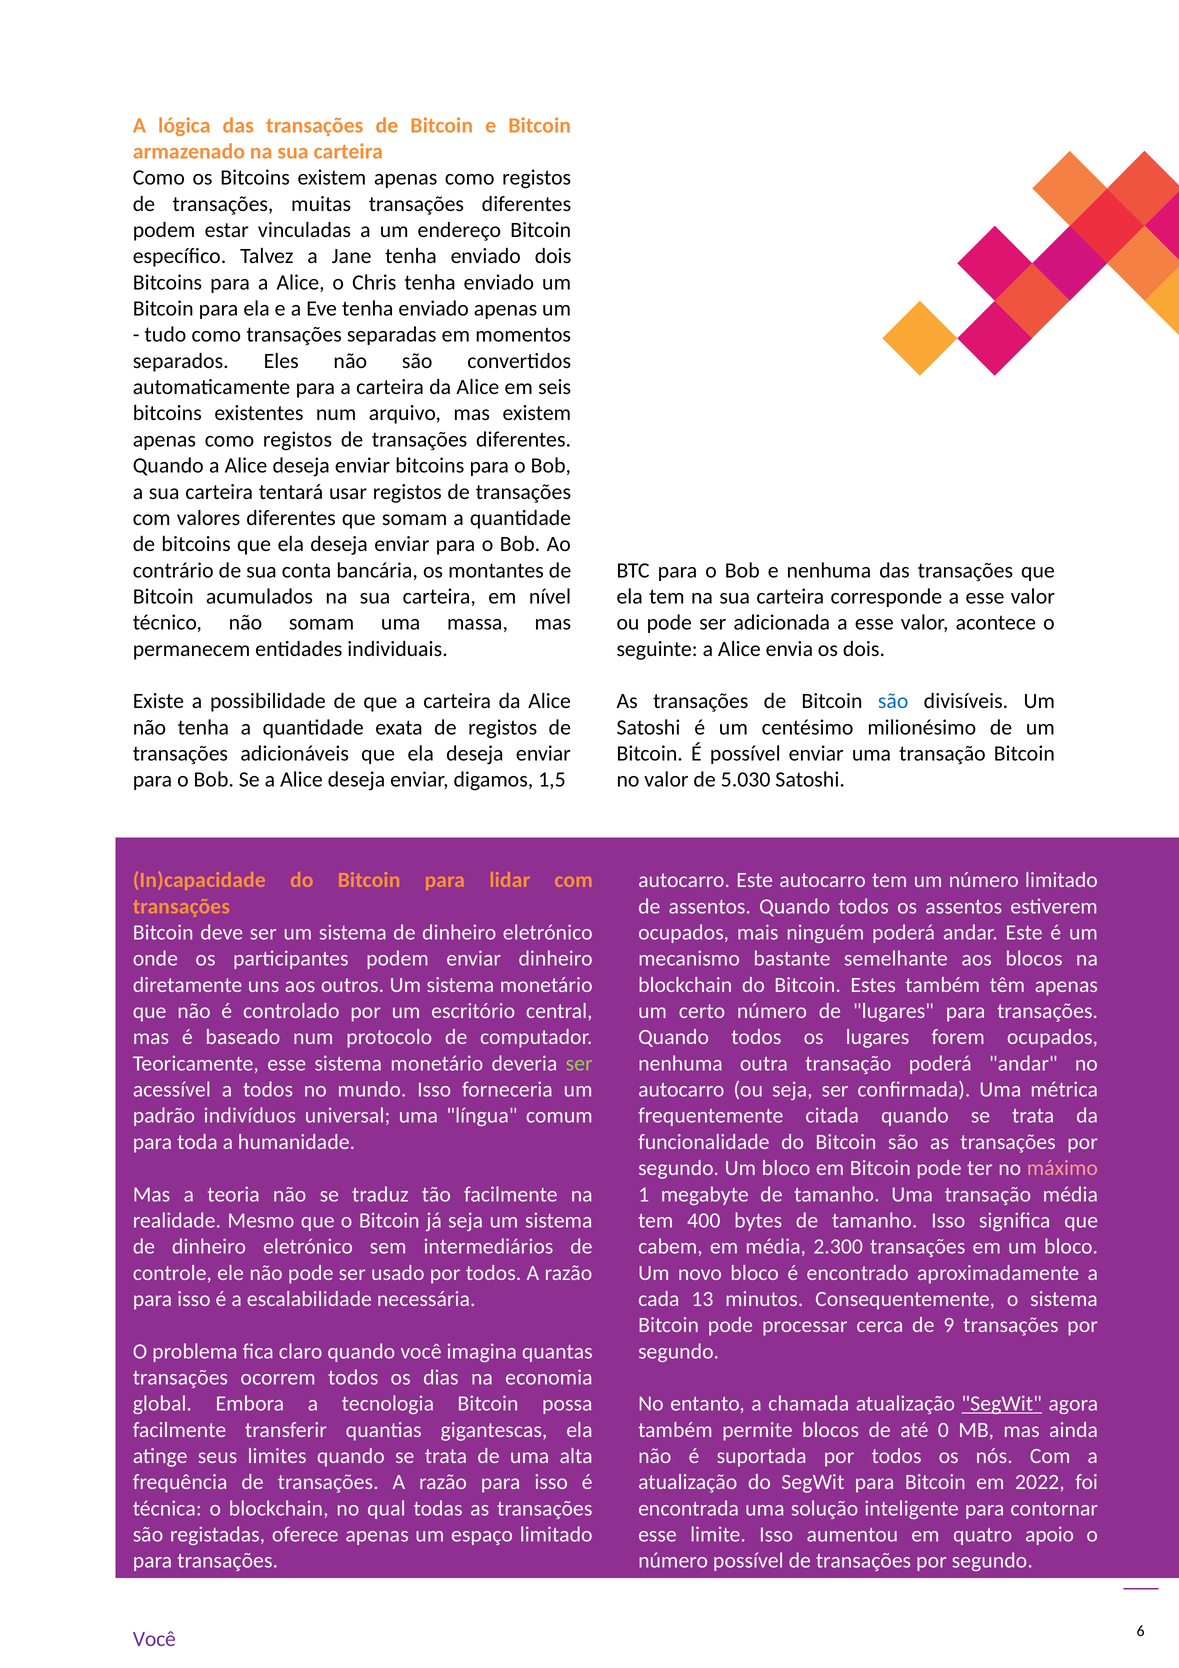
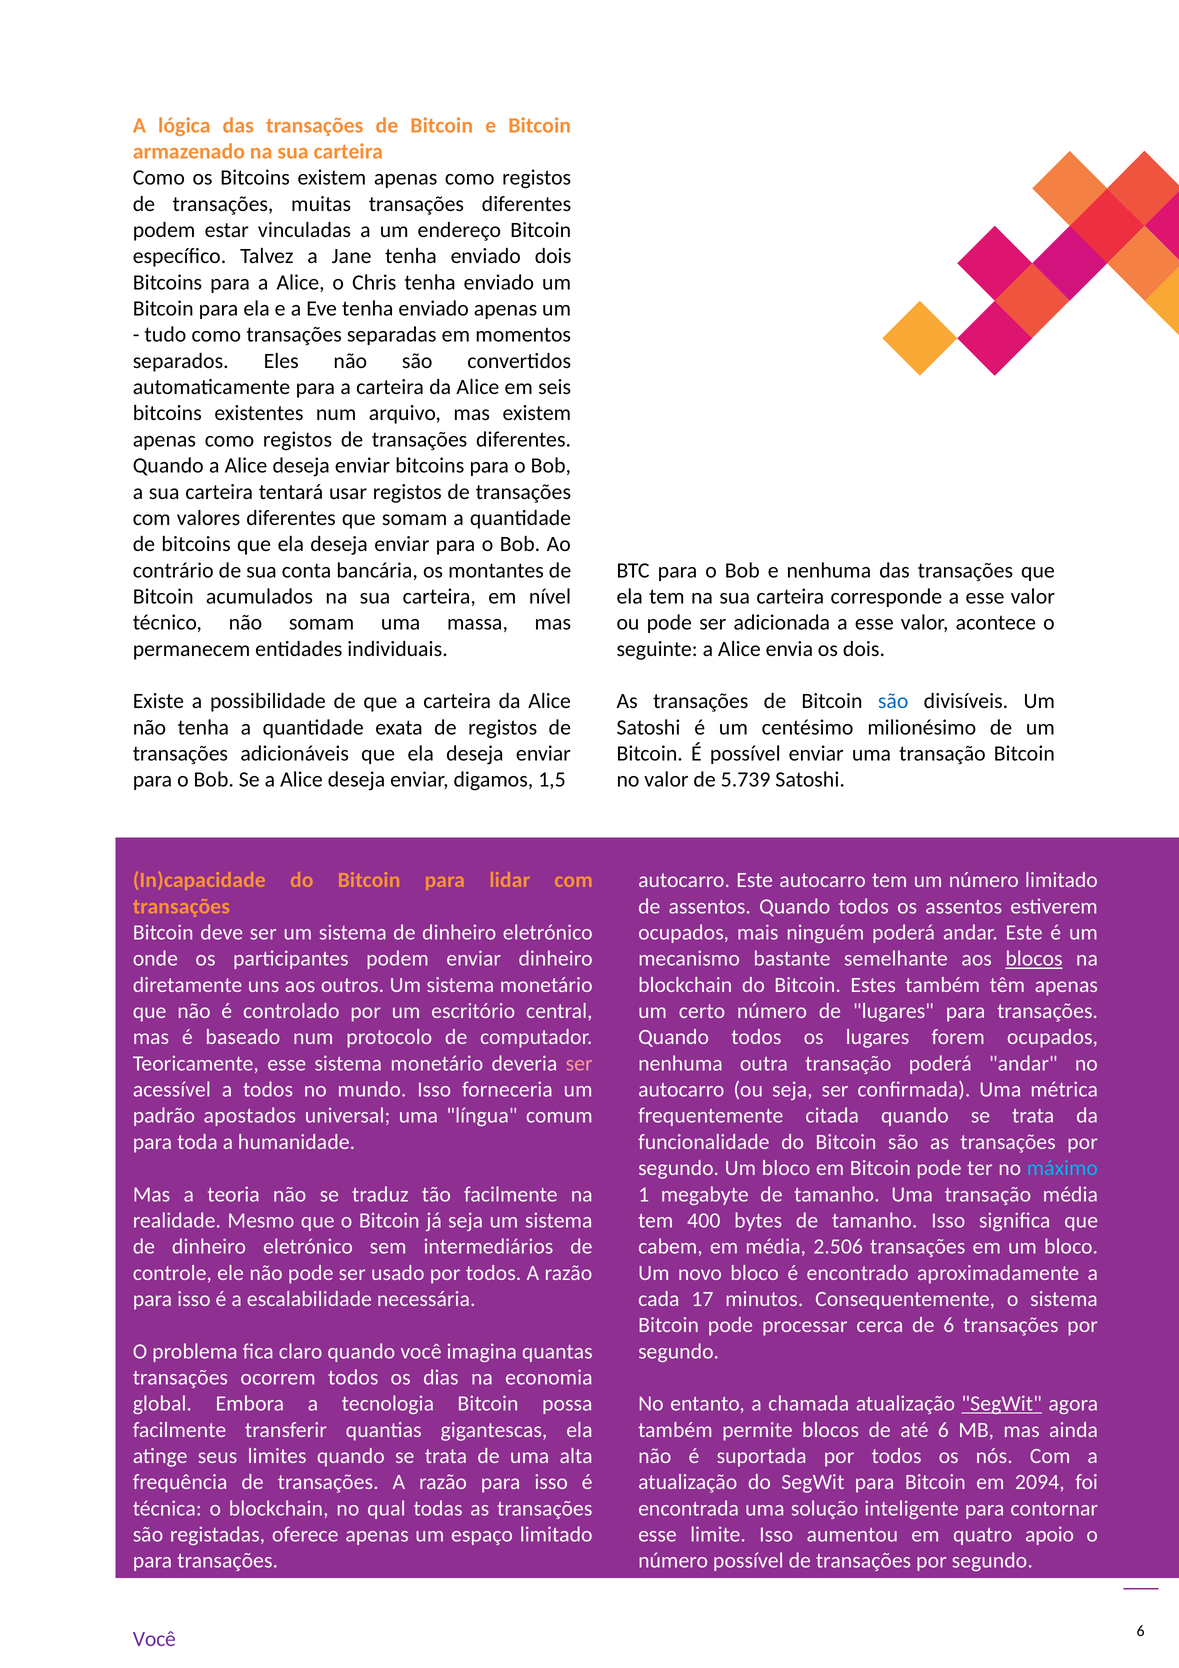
5.030: 5.030 -> 5.739 (746, 779)
blocos underline: none -> present (1034, 958)
ser colour: light green -> pink (579, 1063)
indivíduos: indivíduos -> apostados (250, 1115)
máximo colour: pink -> light blue (1062, 1168)
2.300: 2.300 -> 2.506 (838, 1246)
13: 13 -> 17 (702, 1299)
de 9: 9 -> 6 (949, 1325)
até 0: 0 -> 6 (943, 1429)
2022: 2022 -> 2094 (1040, 1482)
